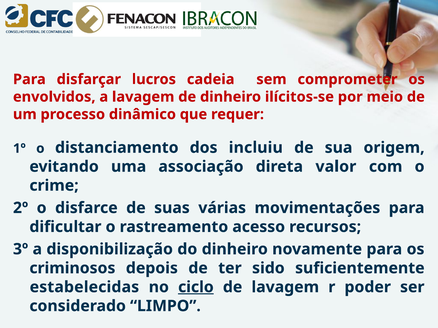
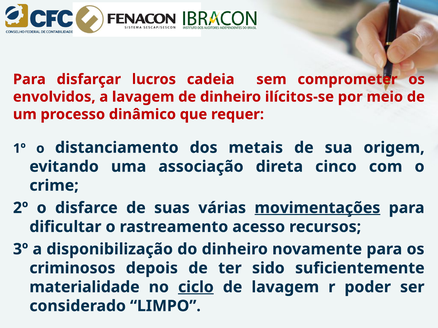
incluiu: incluiu -> metais (256, 148)
valor: valor -> cinco (336, 167)
movimentações underline: none -> present (317, 208)
estabelecidas: estabelecidas -> materialidade (84, 287)
